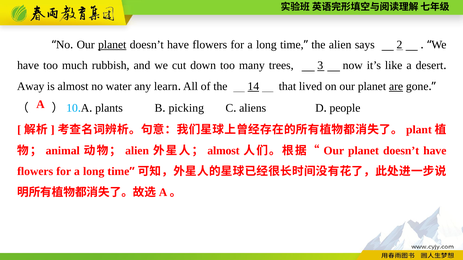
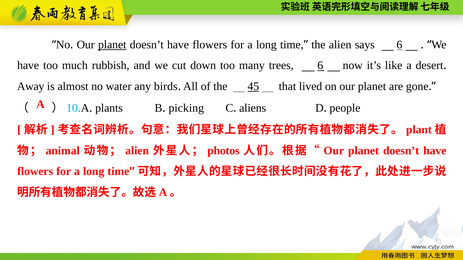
says 2: 2 -> 6 (399, 45)
trees 3: 3 -> 6 (320, 66)
learn: learn -> birds (166, 86)
14: 14 -> 45 (253, 86)
are underline: present -> none (396, 86)
almost: almost -> photos (223, 151)
